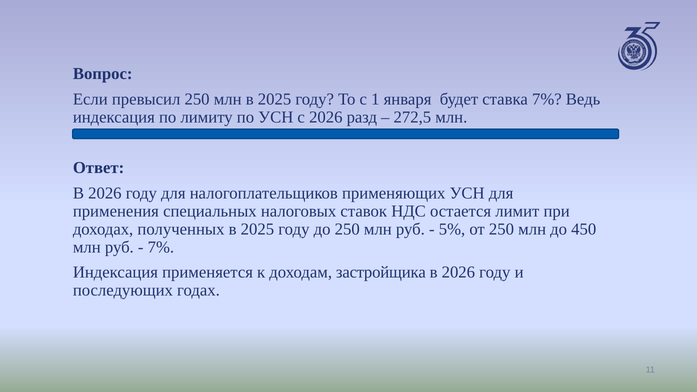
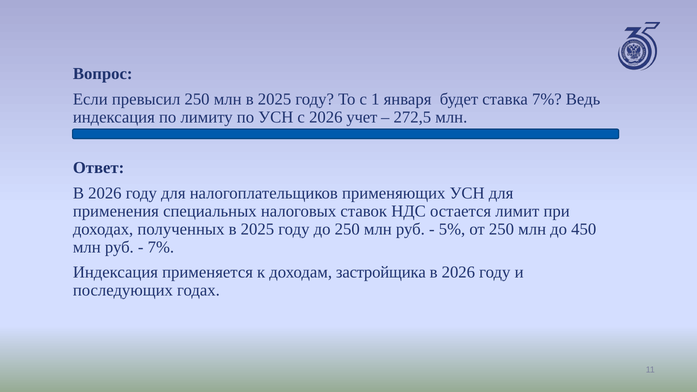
разд: разд -> учет (362, 117)
